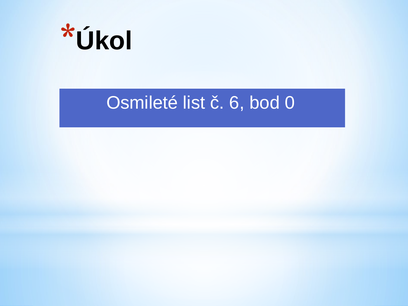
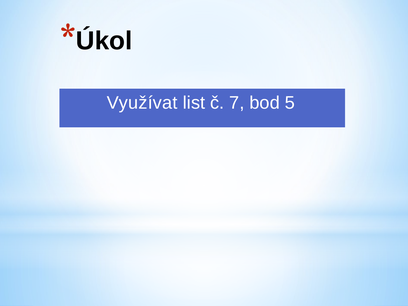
Osmileté: Osmileté -> Využívat (142, 103)
6: 6 -> 7 (237, 103)
0: 0 -> 5 (290, 103)
